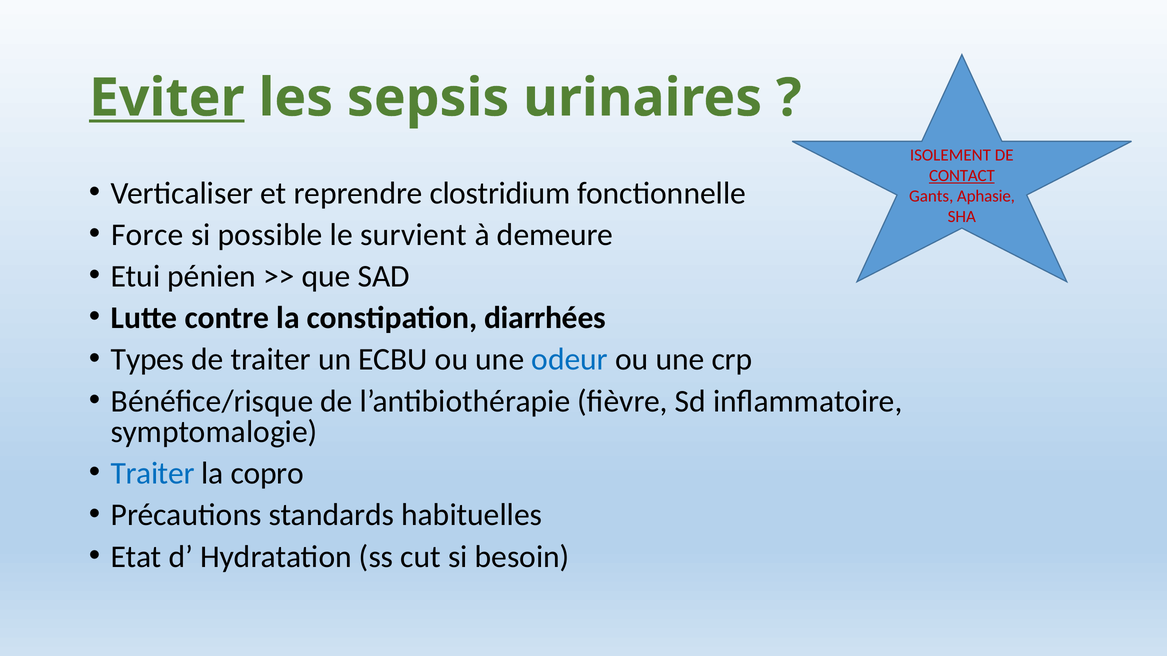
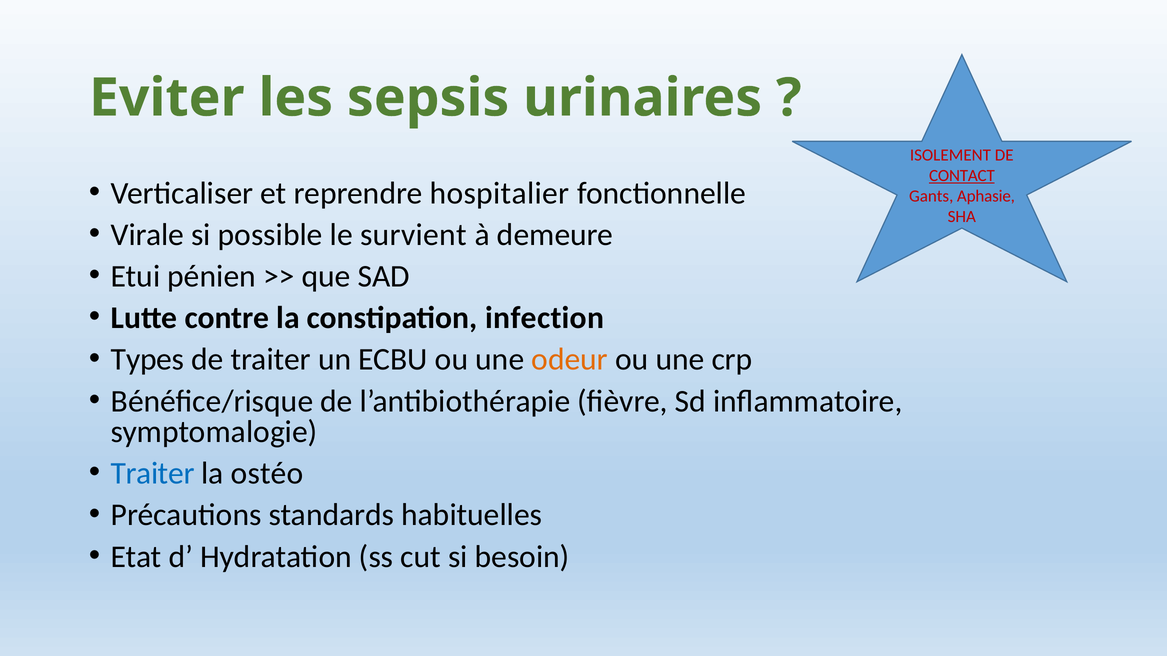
Eviter underline: present -> none (167, 98)
clostridium: clostridium -> hospitalier (500, 193)
Force: Force -> Virale (148, 235)
diarrhées: diarrhées -> infection (545, 318)
odeur colour: blue -> orange (570, 360)
copro: copro -> ostéo (267, 474)
